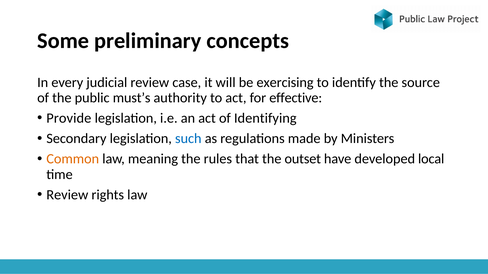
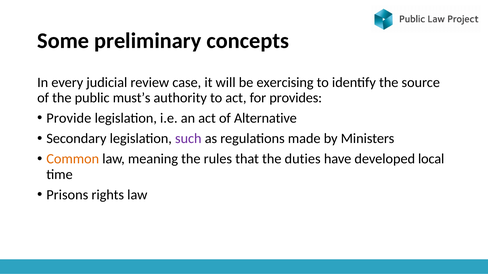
effective: effective -> provides (296, 98)
Identifying: Identifying -> Alternative (265, 118)
such colour: blue -> purple (188, 139)
outset: outset -> duties (303, 159)
Review: Review -> Prisons (67, 195)
